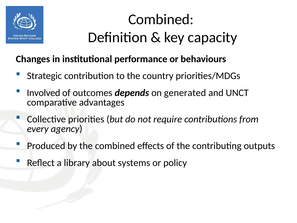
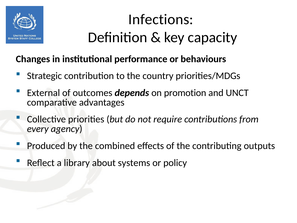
Combined: Combined -> Infections (161, 19)
Involved: Involved -> External (43, 93)
generated: generated -> promotion (185, 93)
